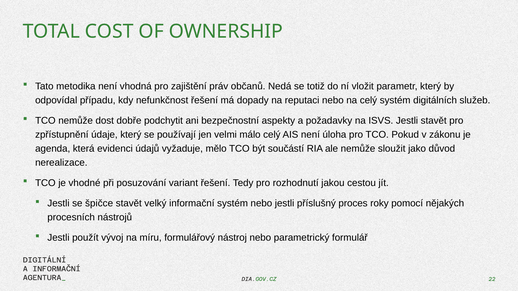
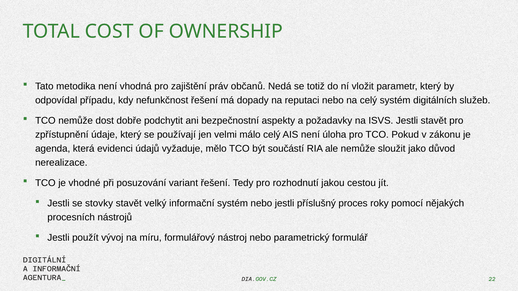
špičce: špičce -> stovky (99, 204)
